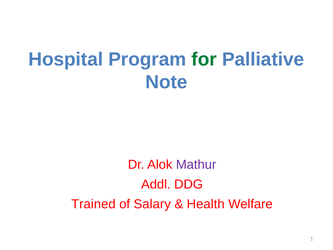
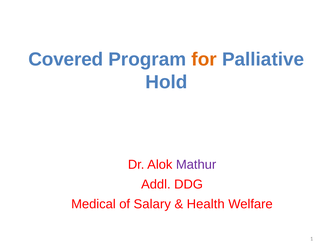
Hospital: Hospital -> Covered (66, 59)
for colour: green -> orange (204, 59)
Note: Note -> Hold (166, 82)
Trained: Trained -> Medical (93, 204)
